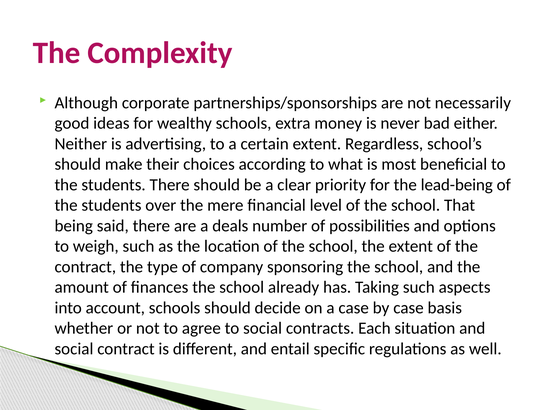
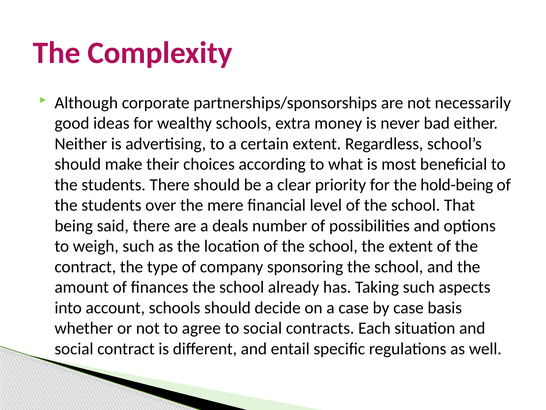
lead-being: lead-being -> hold-being (457, 185)
